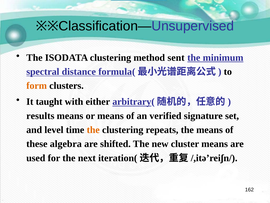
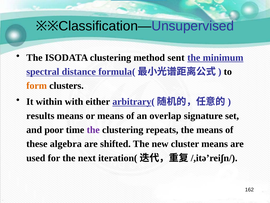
taught: taught -> within (49, 102)
verified: verified -> overlap (165, 116)
level: level -> poor (54, 130)
the colour: orange -> purple (93, 130)
